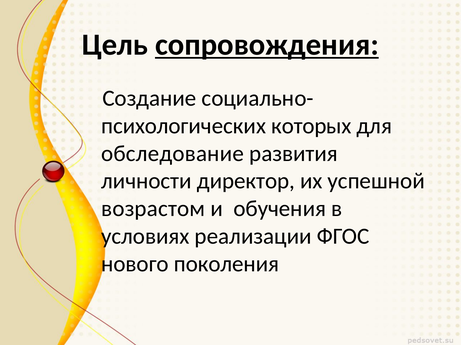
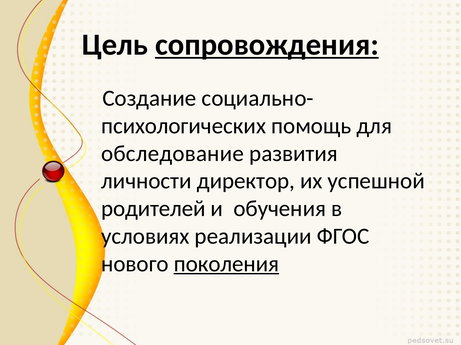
которых: которых -> помощь (311, 126)
возрастом: возрастом -> родителей (153, 209)
поколения underline: none -> present (226, 264)
